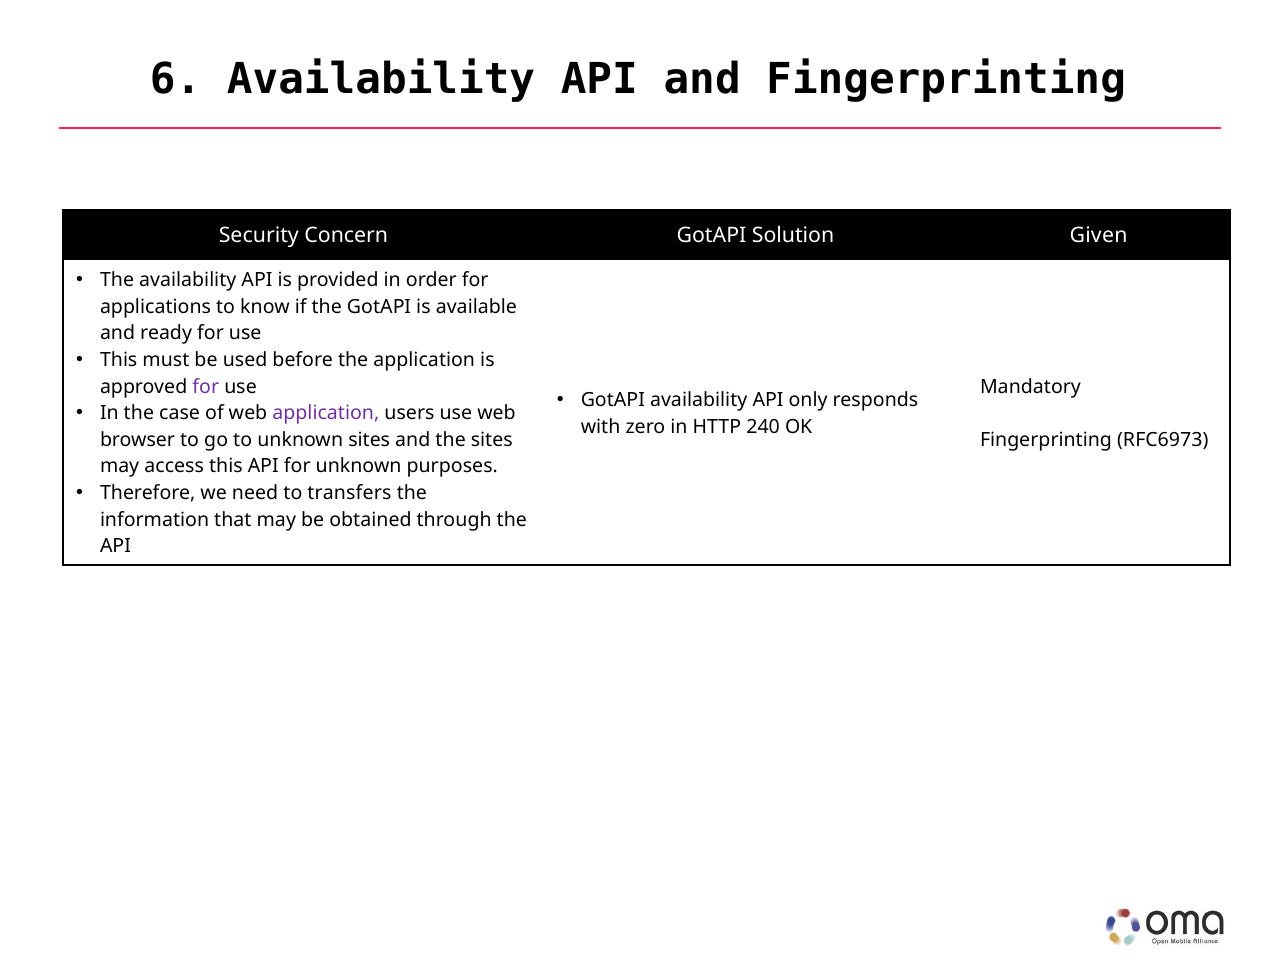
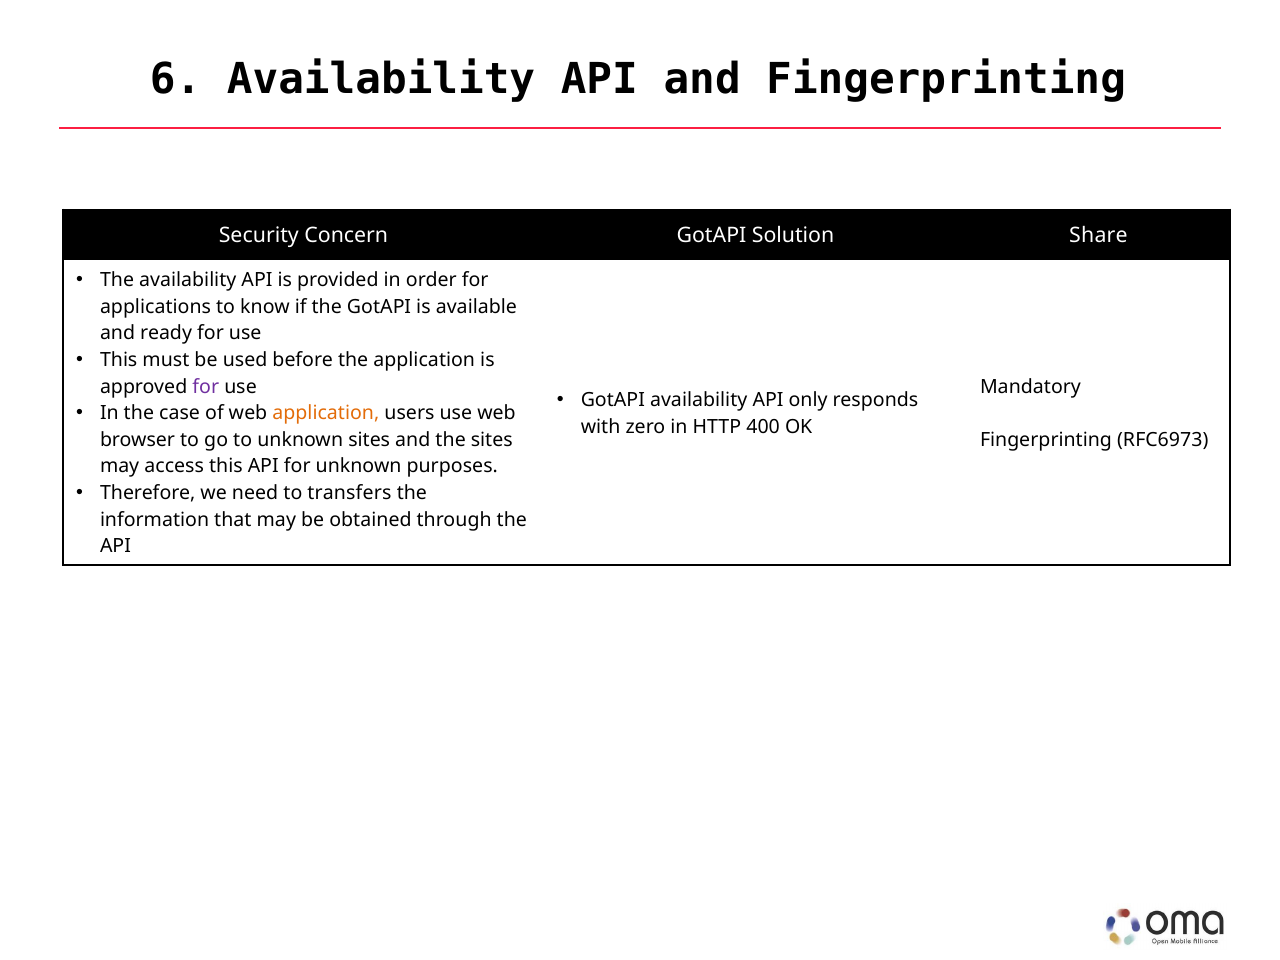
Given: Given -> Share (1098, 235)
application colour: purple -> orange (326, 413)
240: 240 -> 400 (763, 427)
